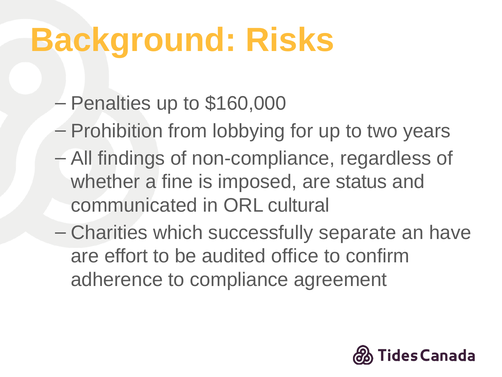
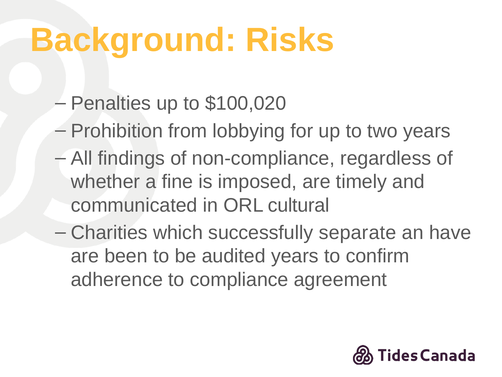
$160,000: $160,000 -> $100,020 (246, 103)
status: status -> timely (361, 182)
effort: effort -> been (126, 256)
audited office: office -> years (295, 256)
